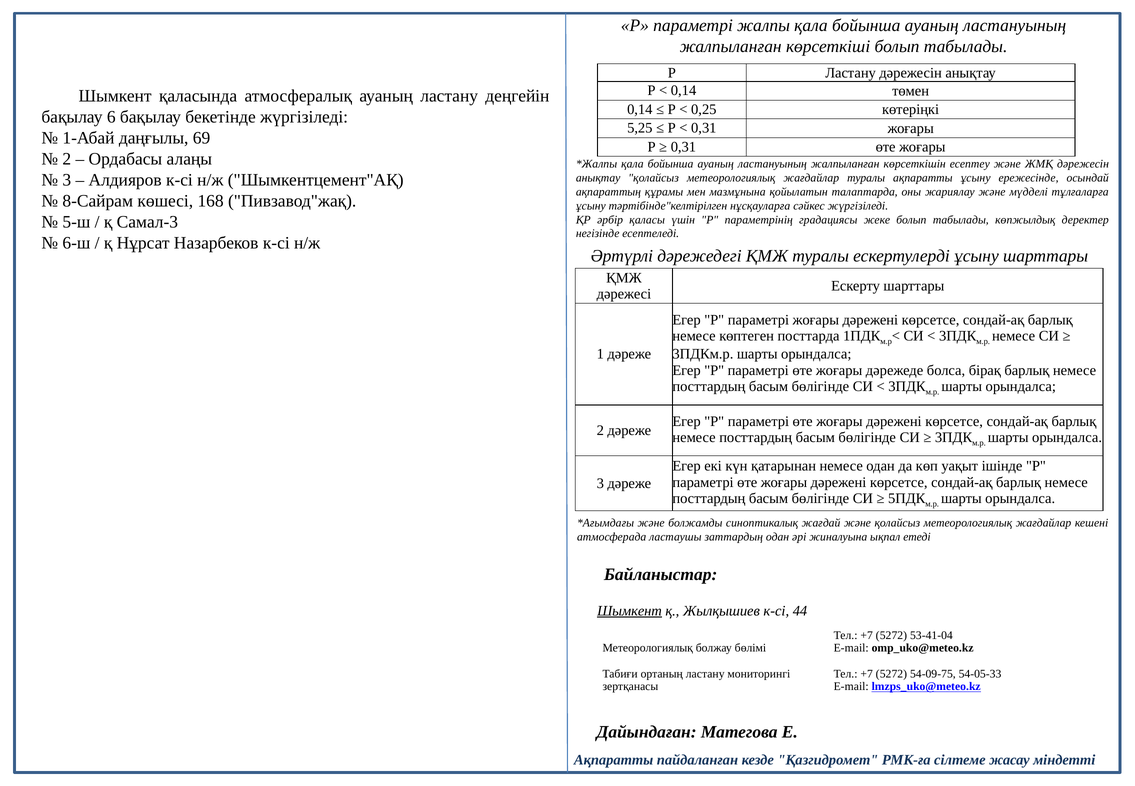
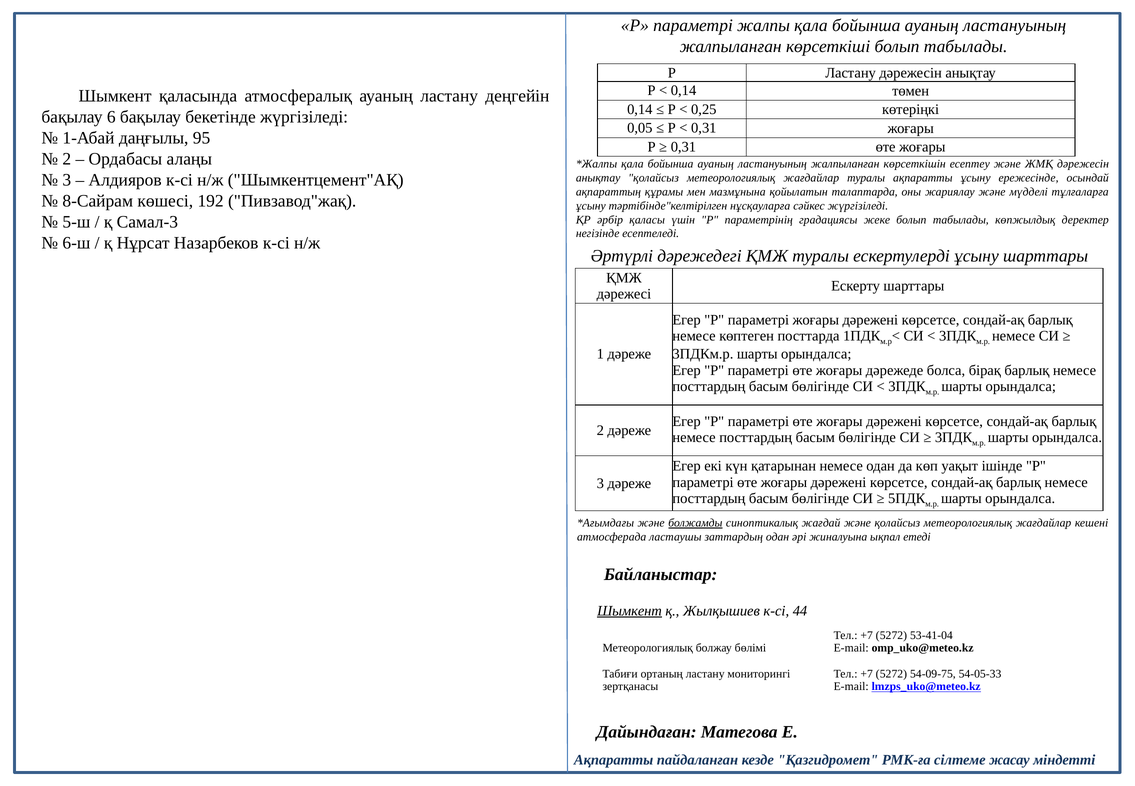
5,25: 5,25 -> 0,05 (640, 128)
69: 69 -> 95 (202, 138)
168: 168 -> 192 (211, 201)
болжамды underline: none -> present (695, 523)
